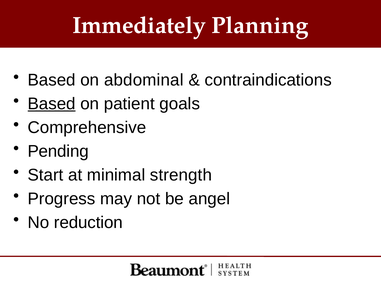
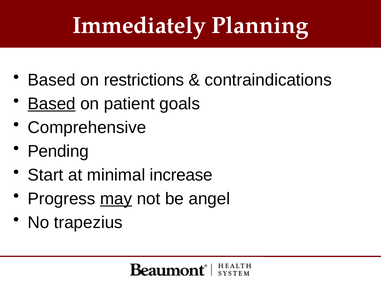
abdominal: abdominal -> restrictions (144, 80)
strength: strength -> increase (181, 175)
may underline: none -> present (116, 199)
reduction: reduction -> trapezius (88, 222)
